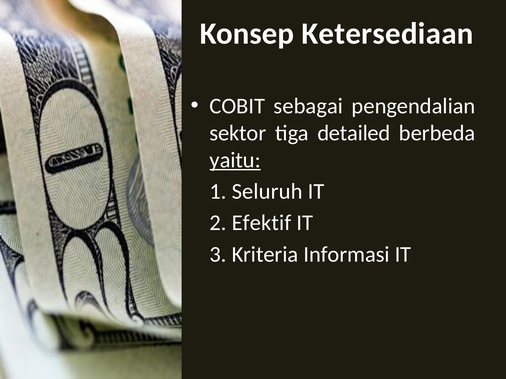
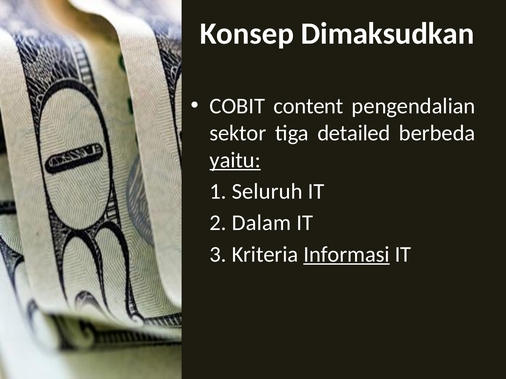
Ketersediaan: Ketersediaan -> Dimaksudkan (388, 34)
sebagai: sebagai -> content (308, 106)
Efektif: Efektif -> Dalam (261, 223)
Informasi underline: none -> present (347, 255)
